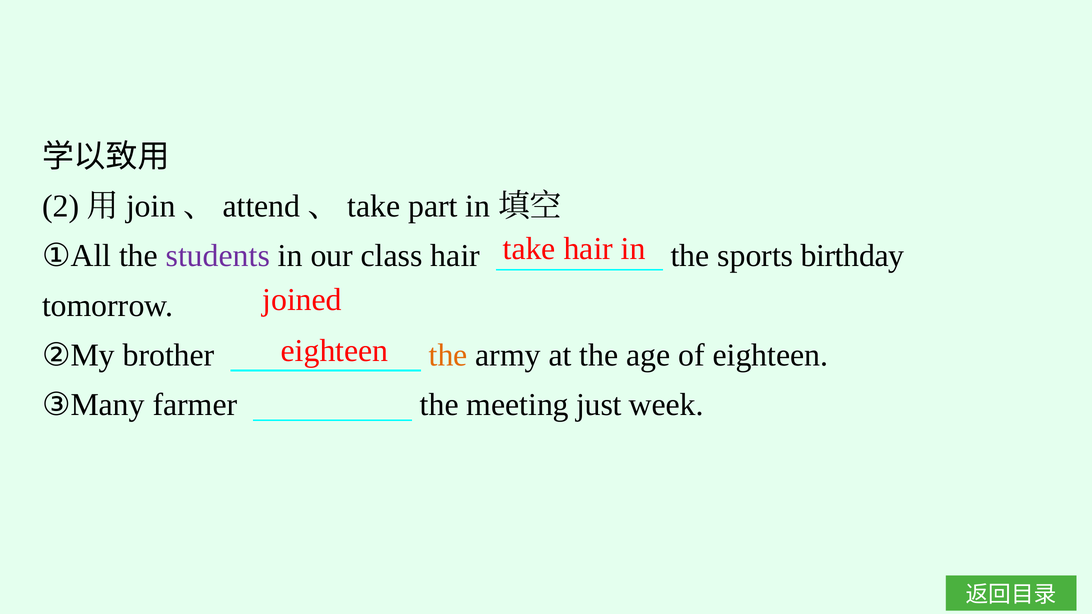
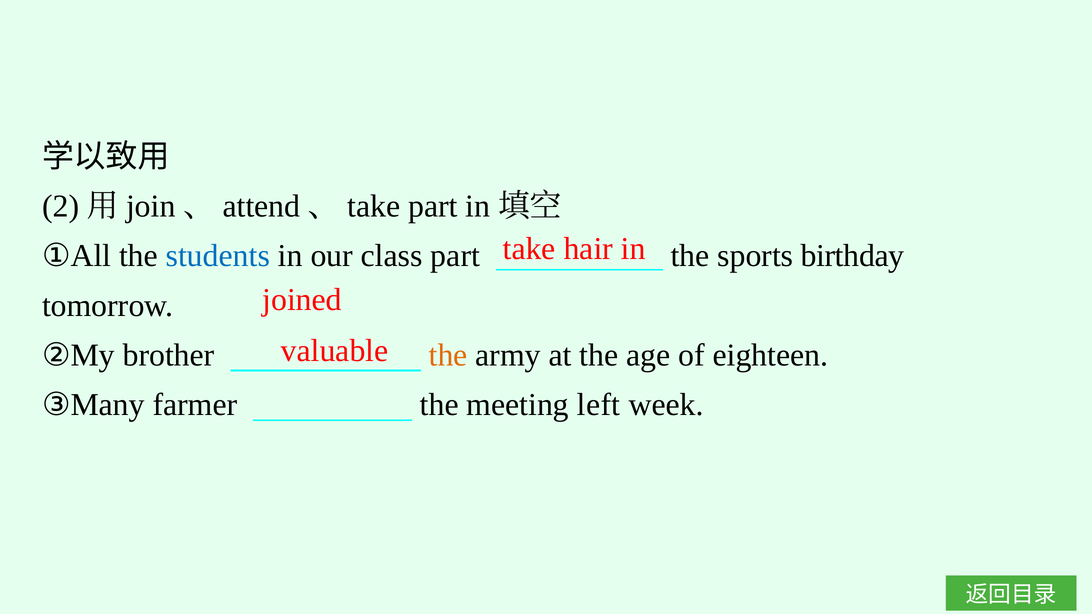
students colour: purple -> blue (218, 256)
class hair: hair -> part (455, 256)
eighteen: eighteen -> valuable (335, 351)
just: just -> left (599, 405)
